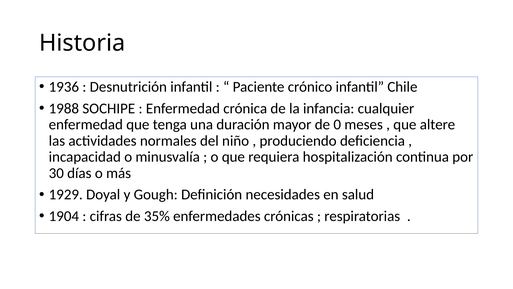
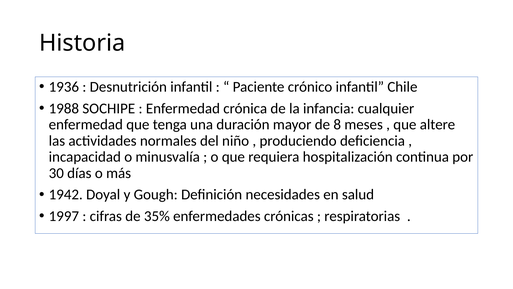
0: 0 -> 8 (337, 124)
1929: 1929 -> 1942 (66, 194)
1904: 1904 -> 1997 (64, 216)
